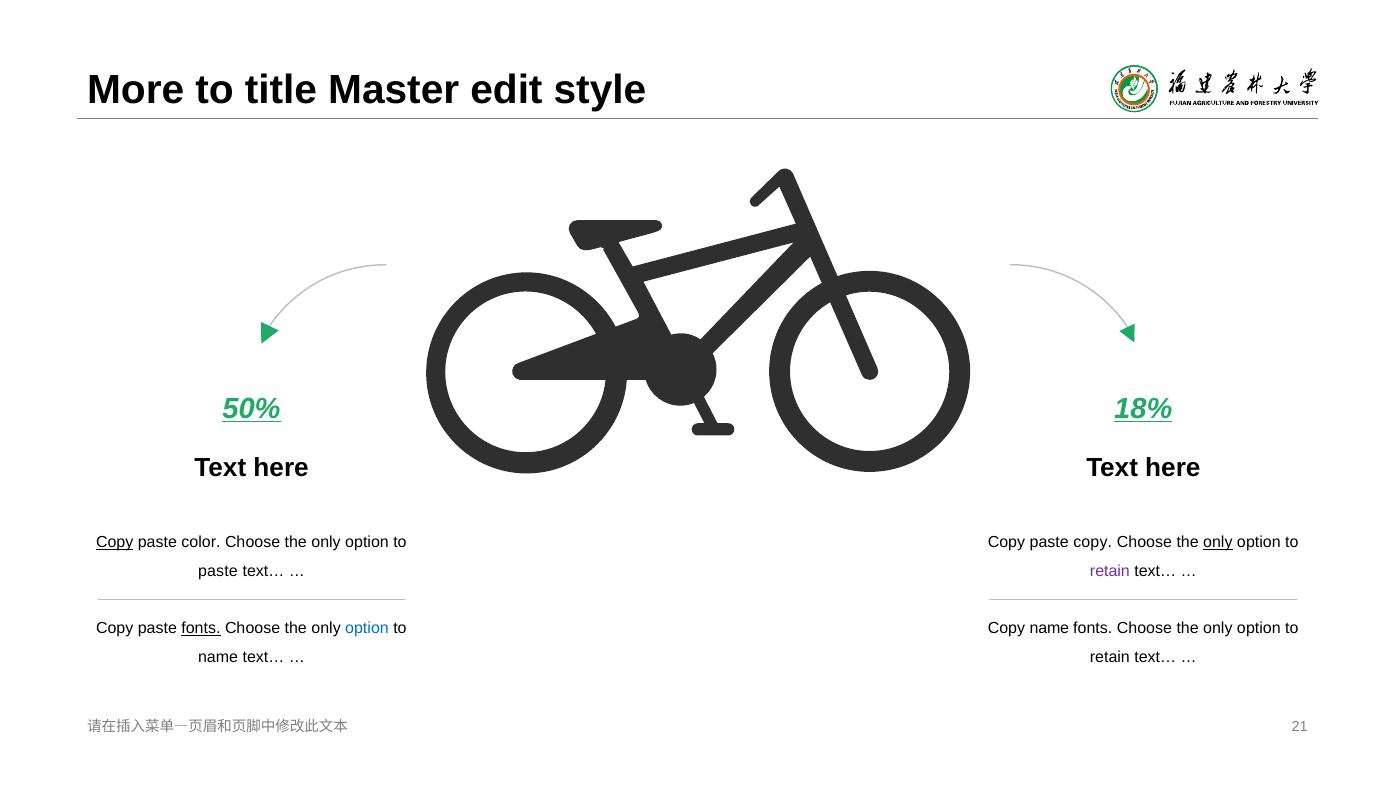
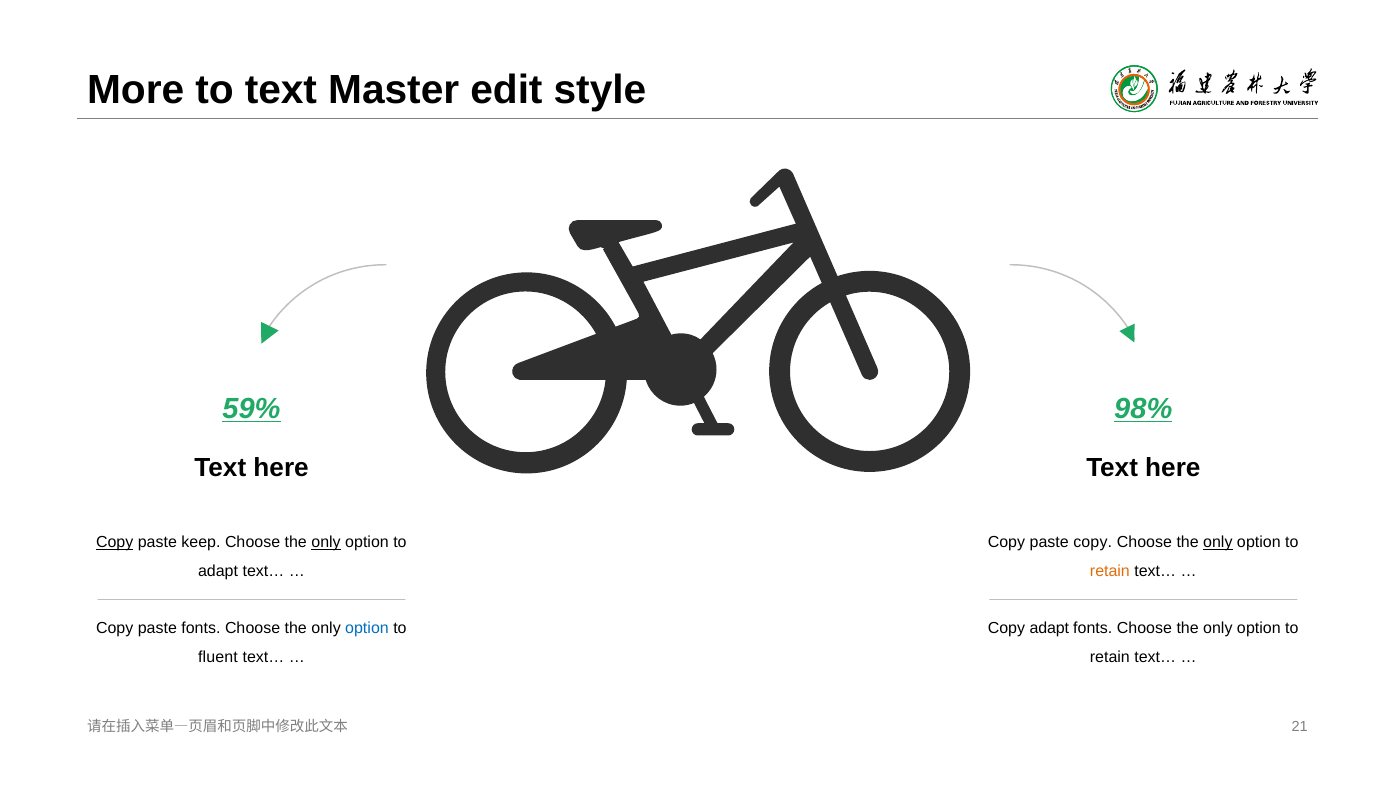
to title: title -> text (281, 90)
50%: 50% -> 59% (251, 408)
18%: 18% -> 98% (1143, 408)
color: color -> keep (201, 542)
only underline: none -> present (326, 542)
paste: paste -> adapt (218, 571)
retain colour: purple -> orange (1110, 571)
fonts underline: present -> none (201, 628)
Copy name: name -> adapt (1049, 628)
name: name -> fluent (218, 657)
